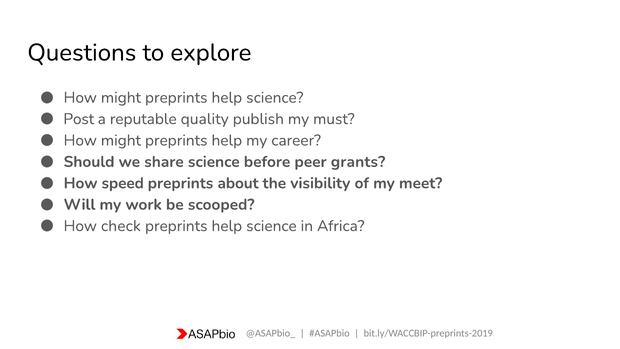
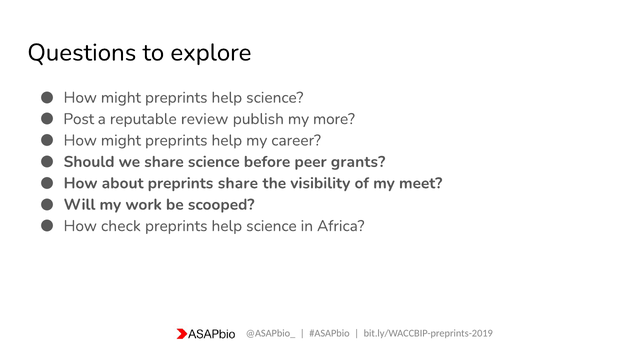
quality: quality -> review (205, 119)
must: must -> more (334, 119)
speed: speed -> about (123, 183)
preprints about: about -> share (238, 183)
